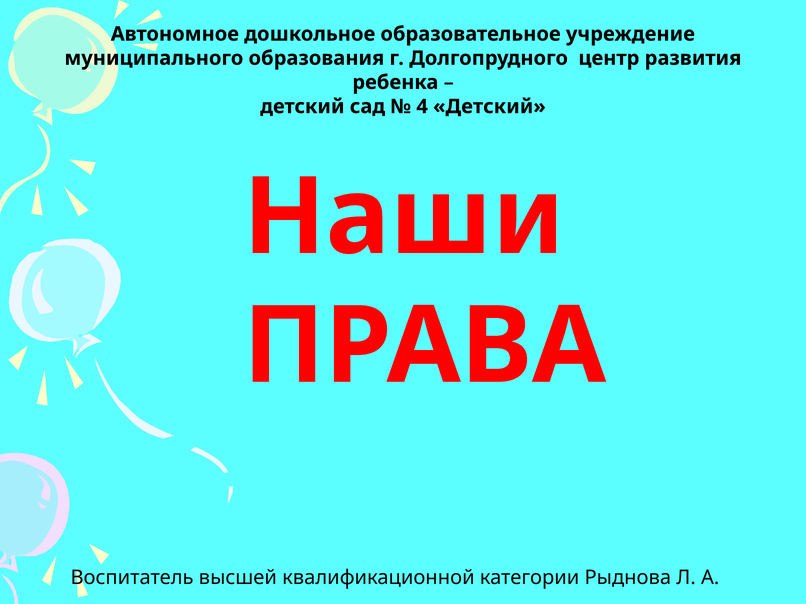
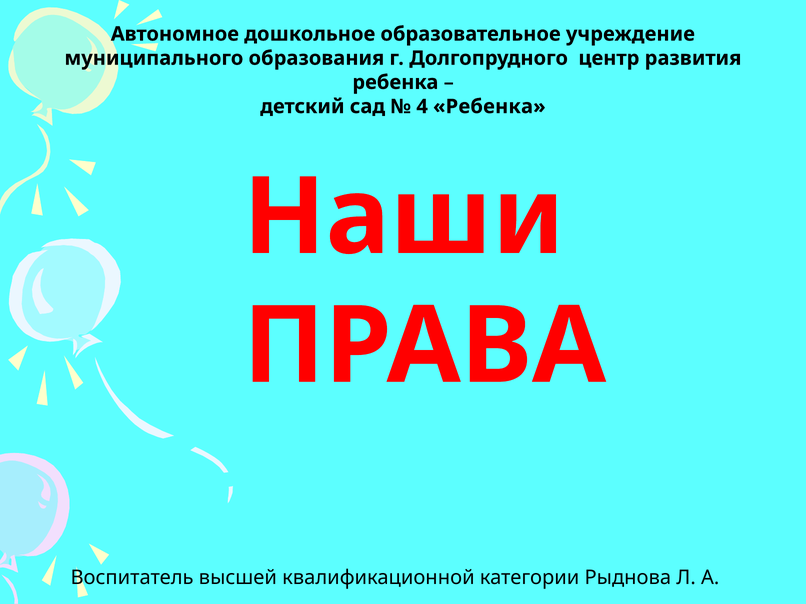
4 Детский: Детский -> Ребенка (489, 107)
